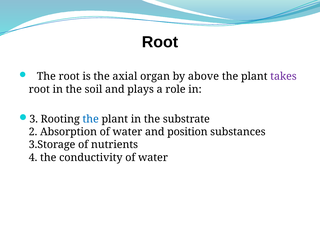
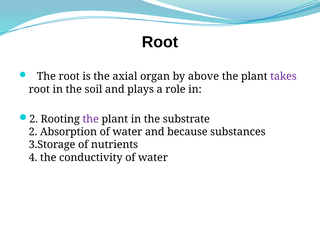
3: 3 -> 2 (34, 119)
the colour: blue -> purple (91, 119)
position: position -> because (187, 132)
